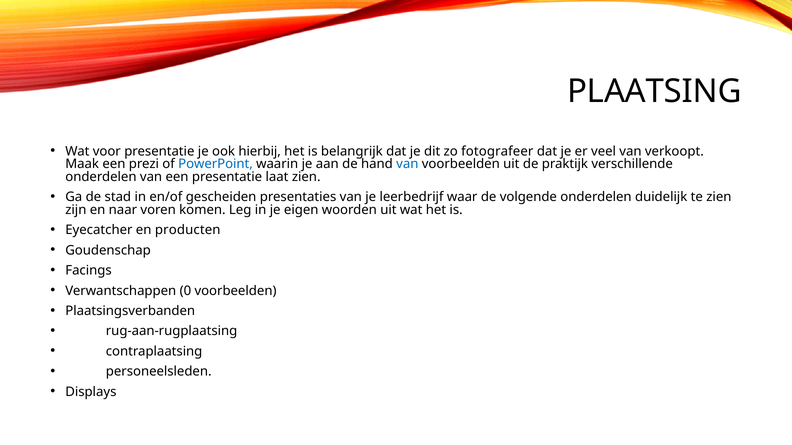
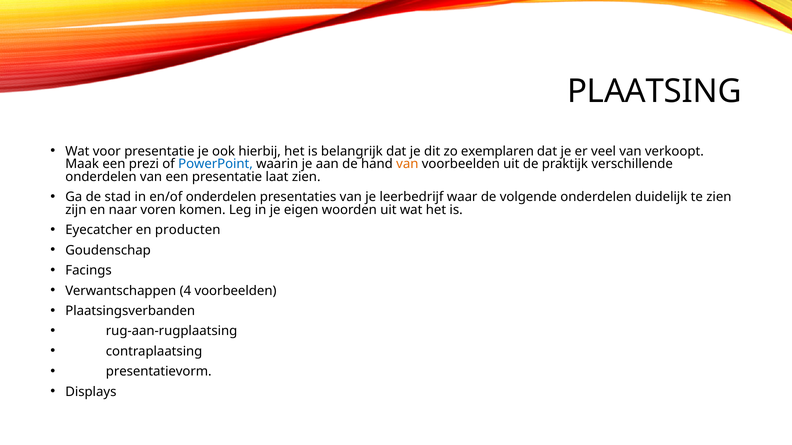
fotografeer: fotografeer -> exemplaren (497, 151)
van colour: blue -> orange (407, 164)
en/of gescheiden: gescheiden -> onderdelen (221, 197)
0: 0 -> 4 (185, 291)
personeelsleden: personeelsleden -> presentatievorm (159, 372)
